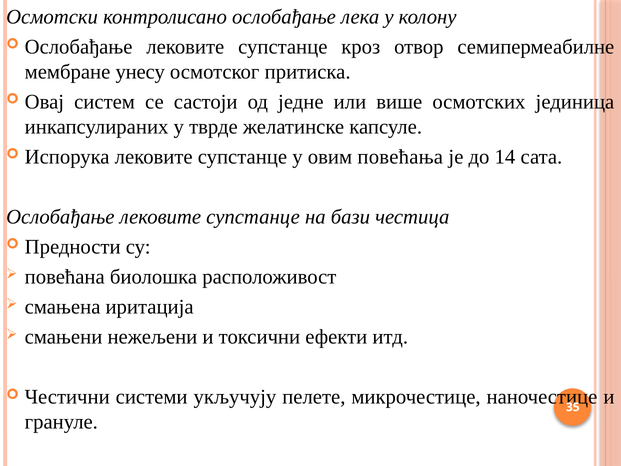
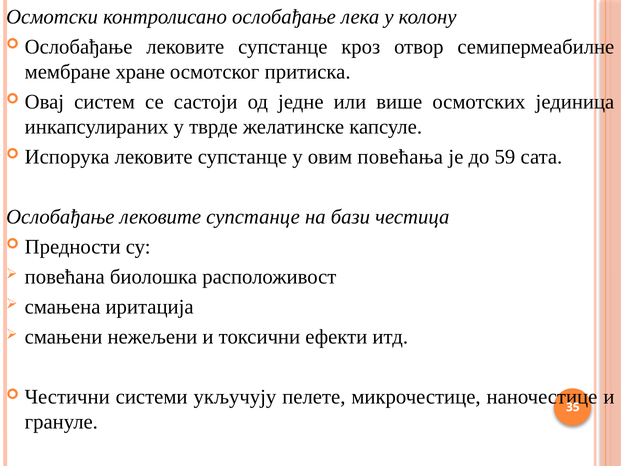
унесу: унесу -> хране (140, 72)
14: 14 -> 59 (505, 157)
